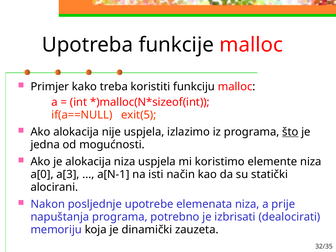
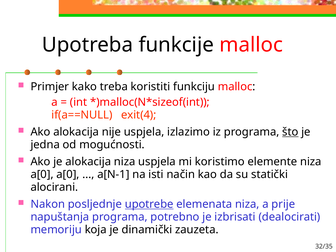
exit(5: exit(5 -> exit(4 (139, 115)
a[0 a[3: a[3 -> a[0 (68, 174)
upotrebe underline: none -> present (149, 204)
